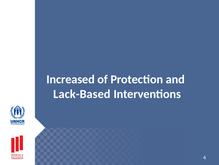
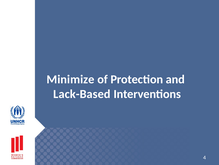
Increased: Increased -> Minimize (70, 79)
